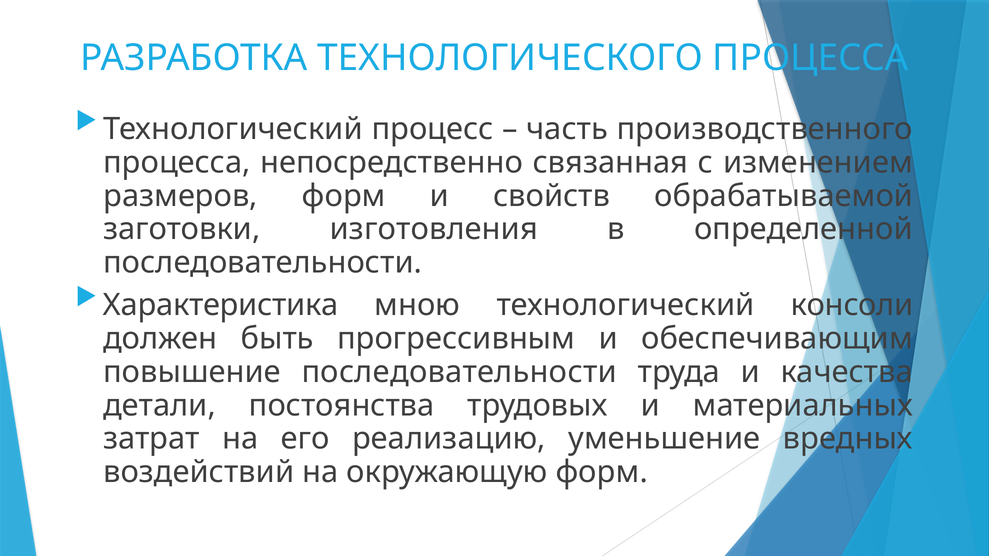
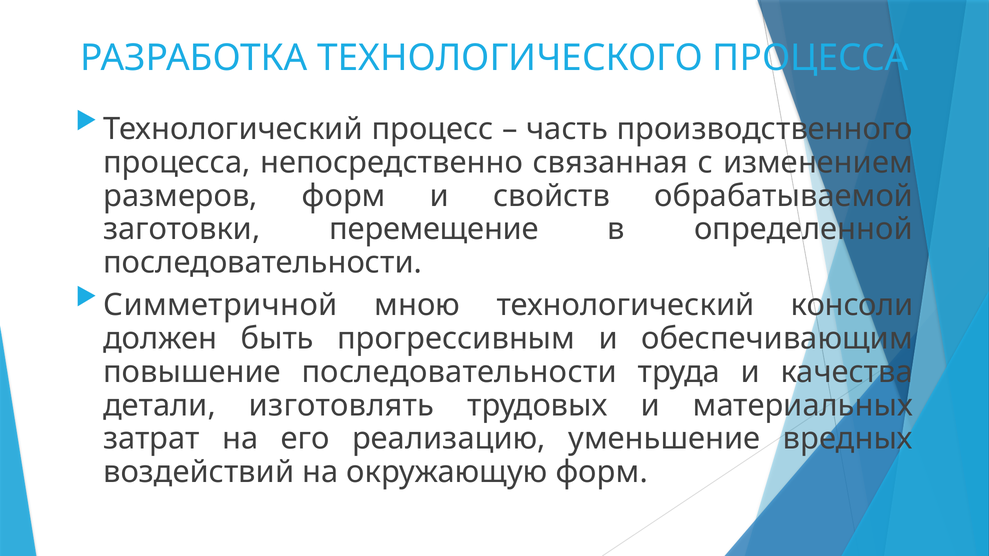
изготовления: изготовления -> перемещение (434, 229)
Характеристика: Характеристика -> Симметричной (220, 305)
постоянства: постоянства -> изготовлять (342, 406)
